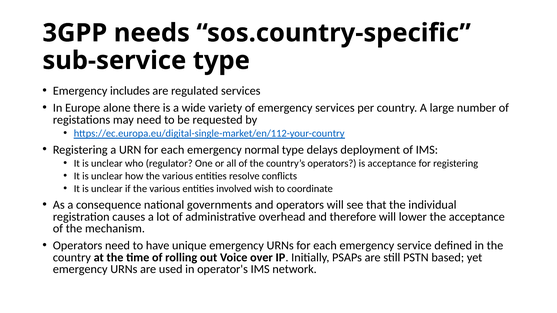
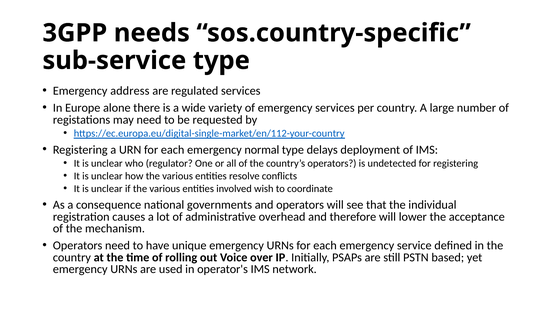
includes: includes -> address (130, 91)
is acceptance: acceptance -> undetected (392, 163)
